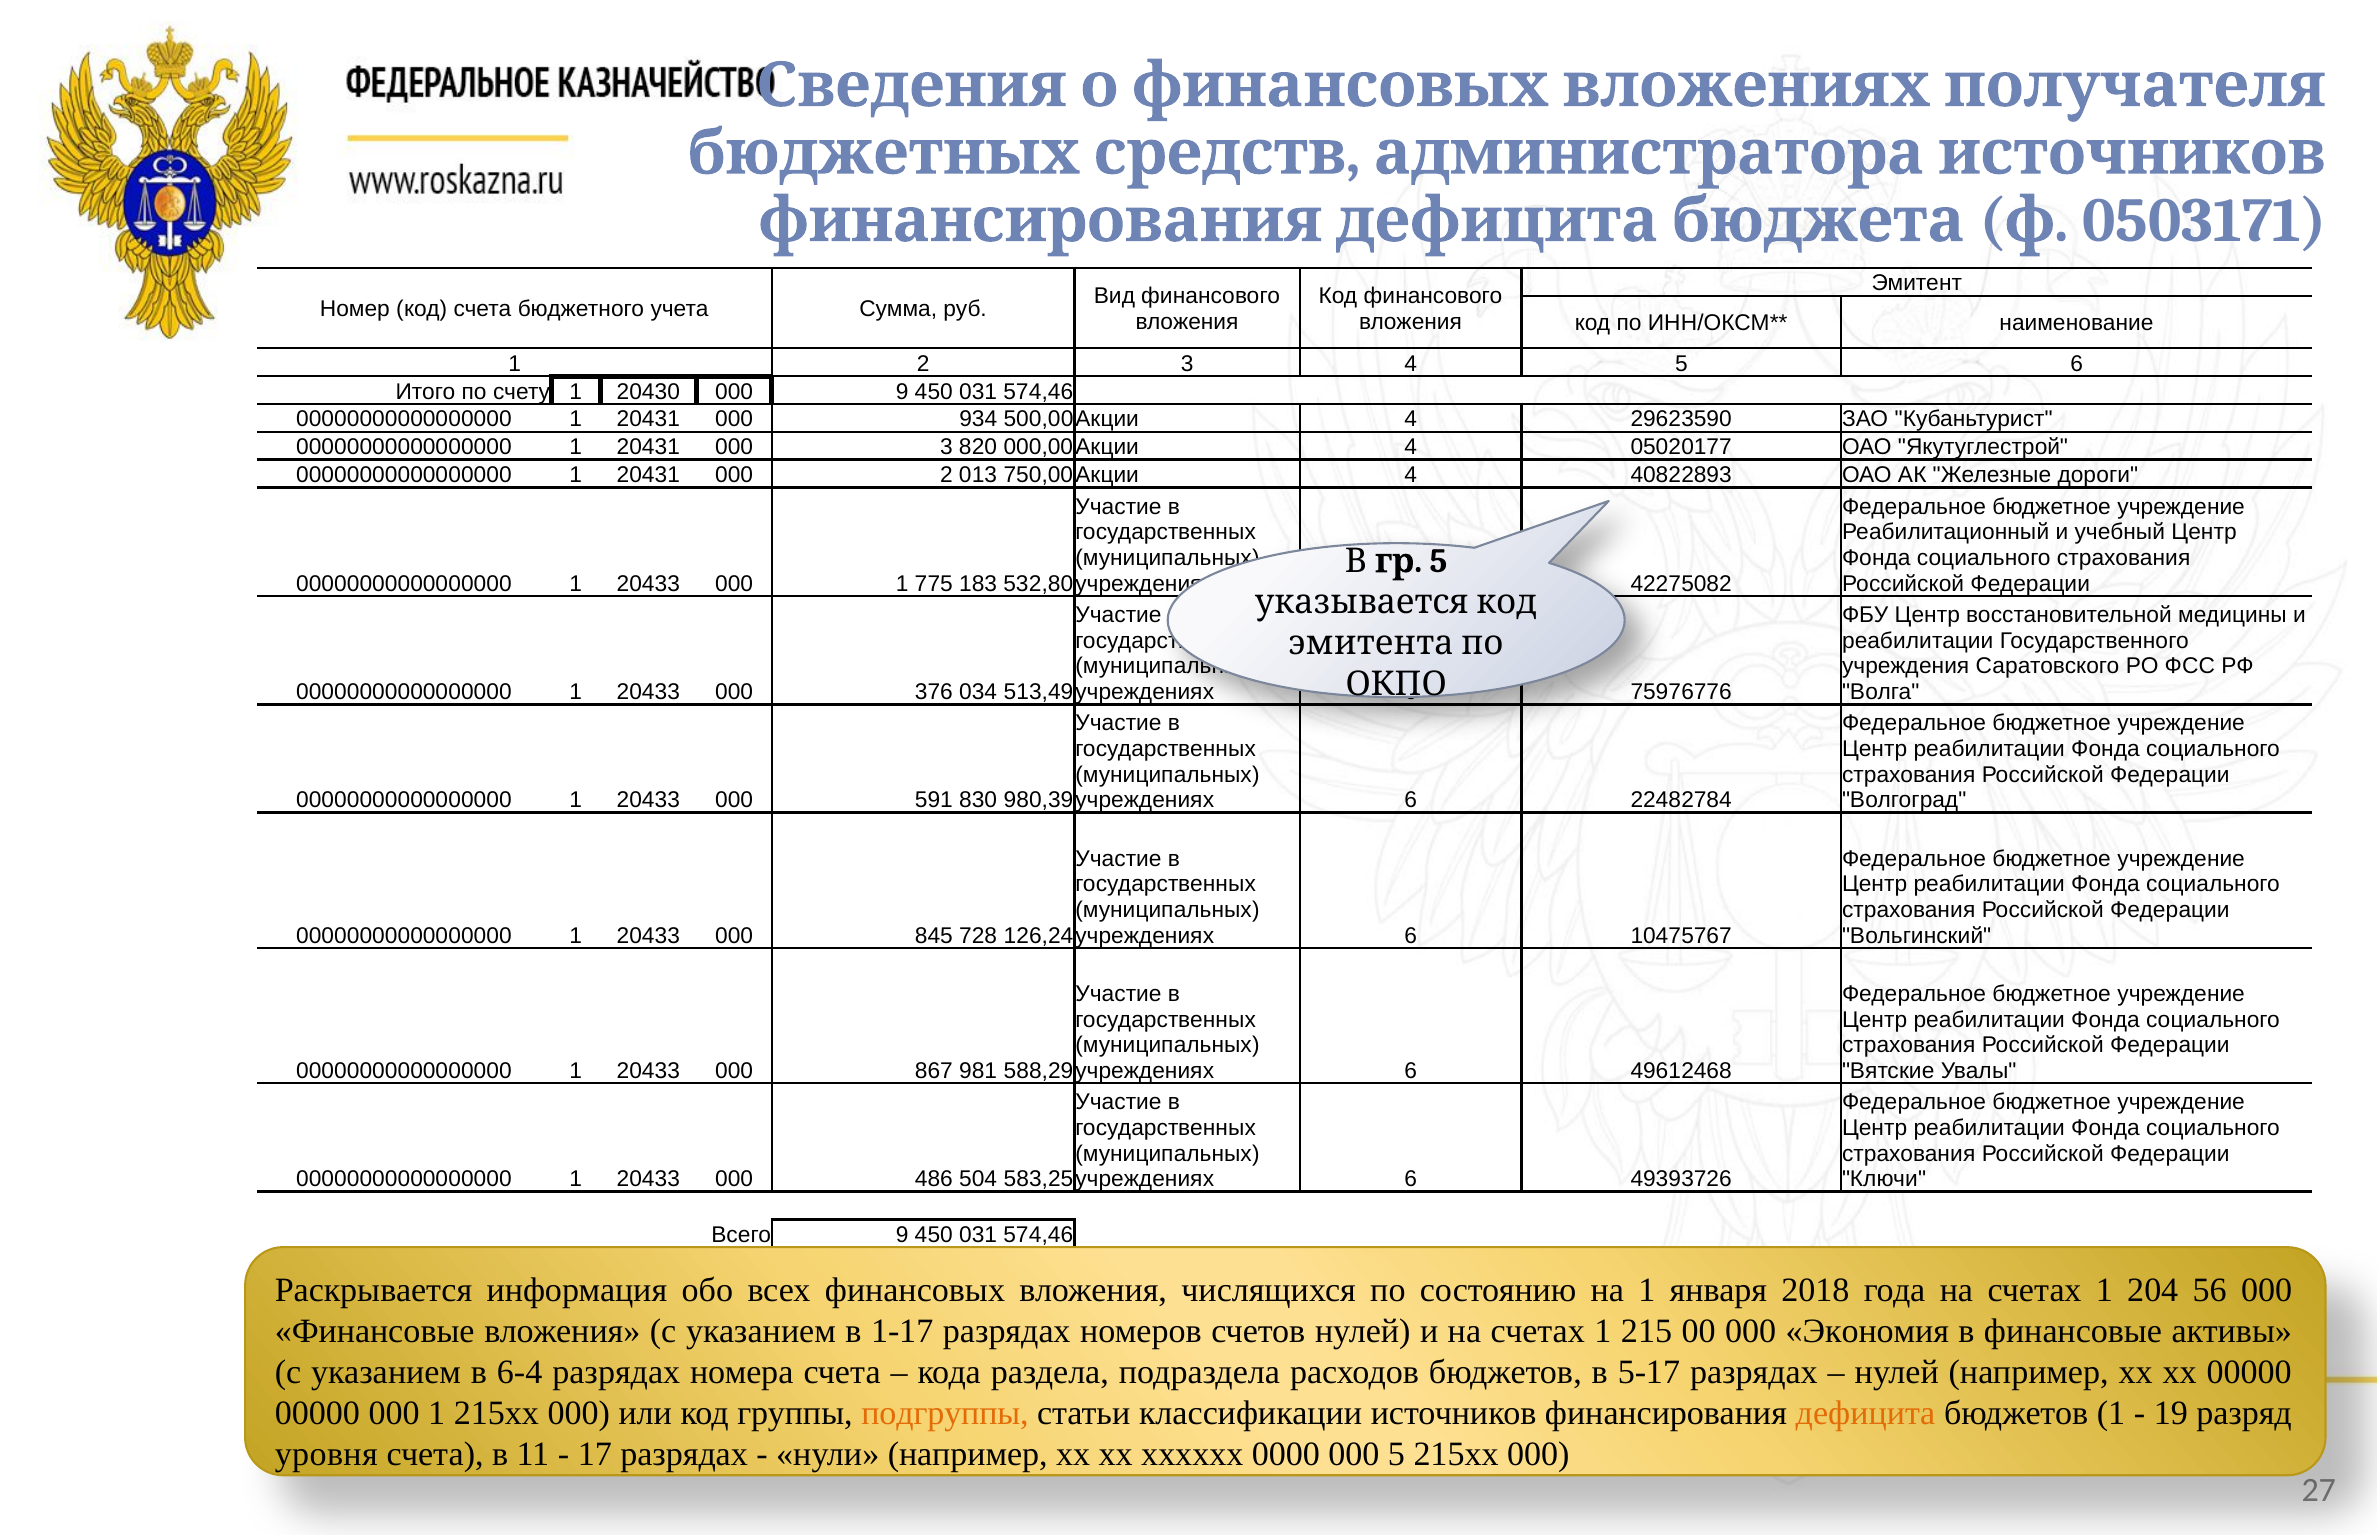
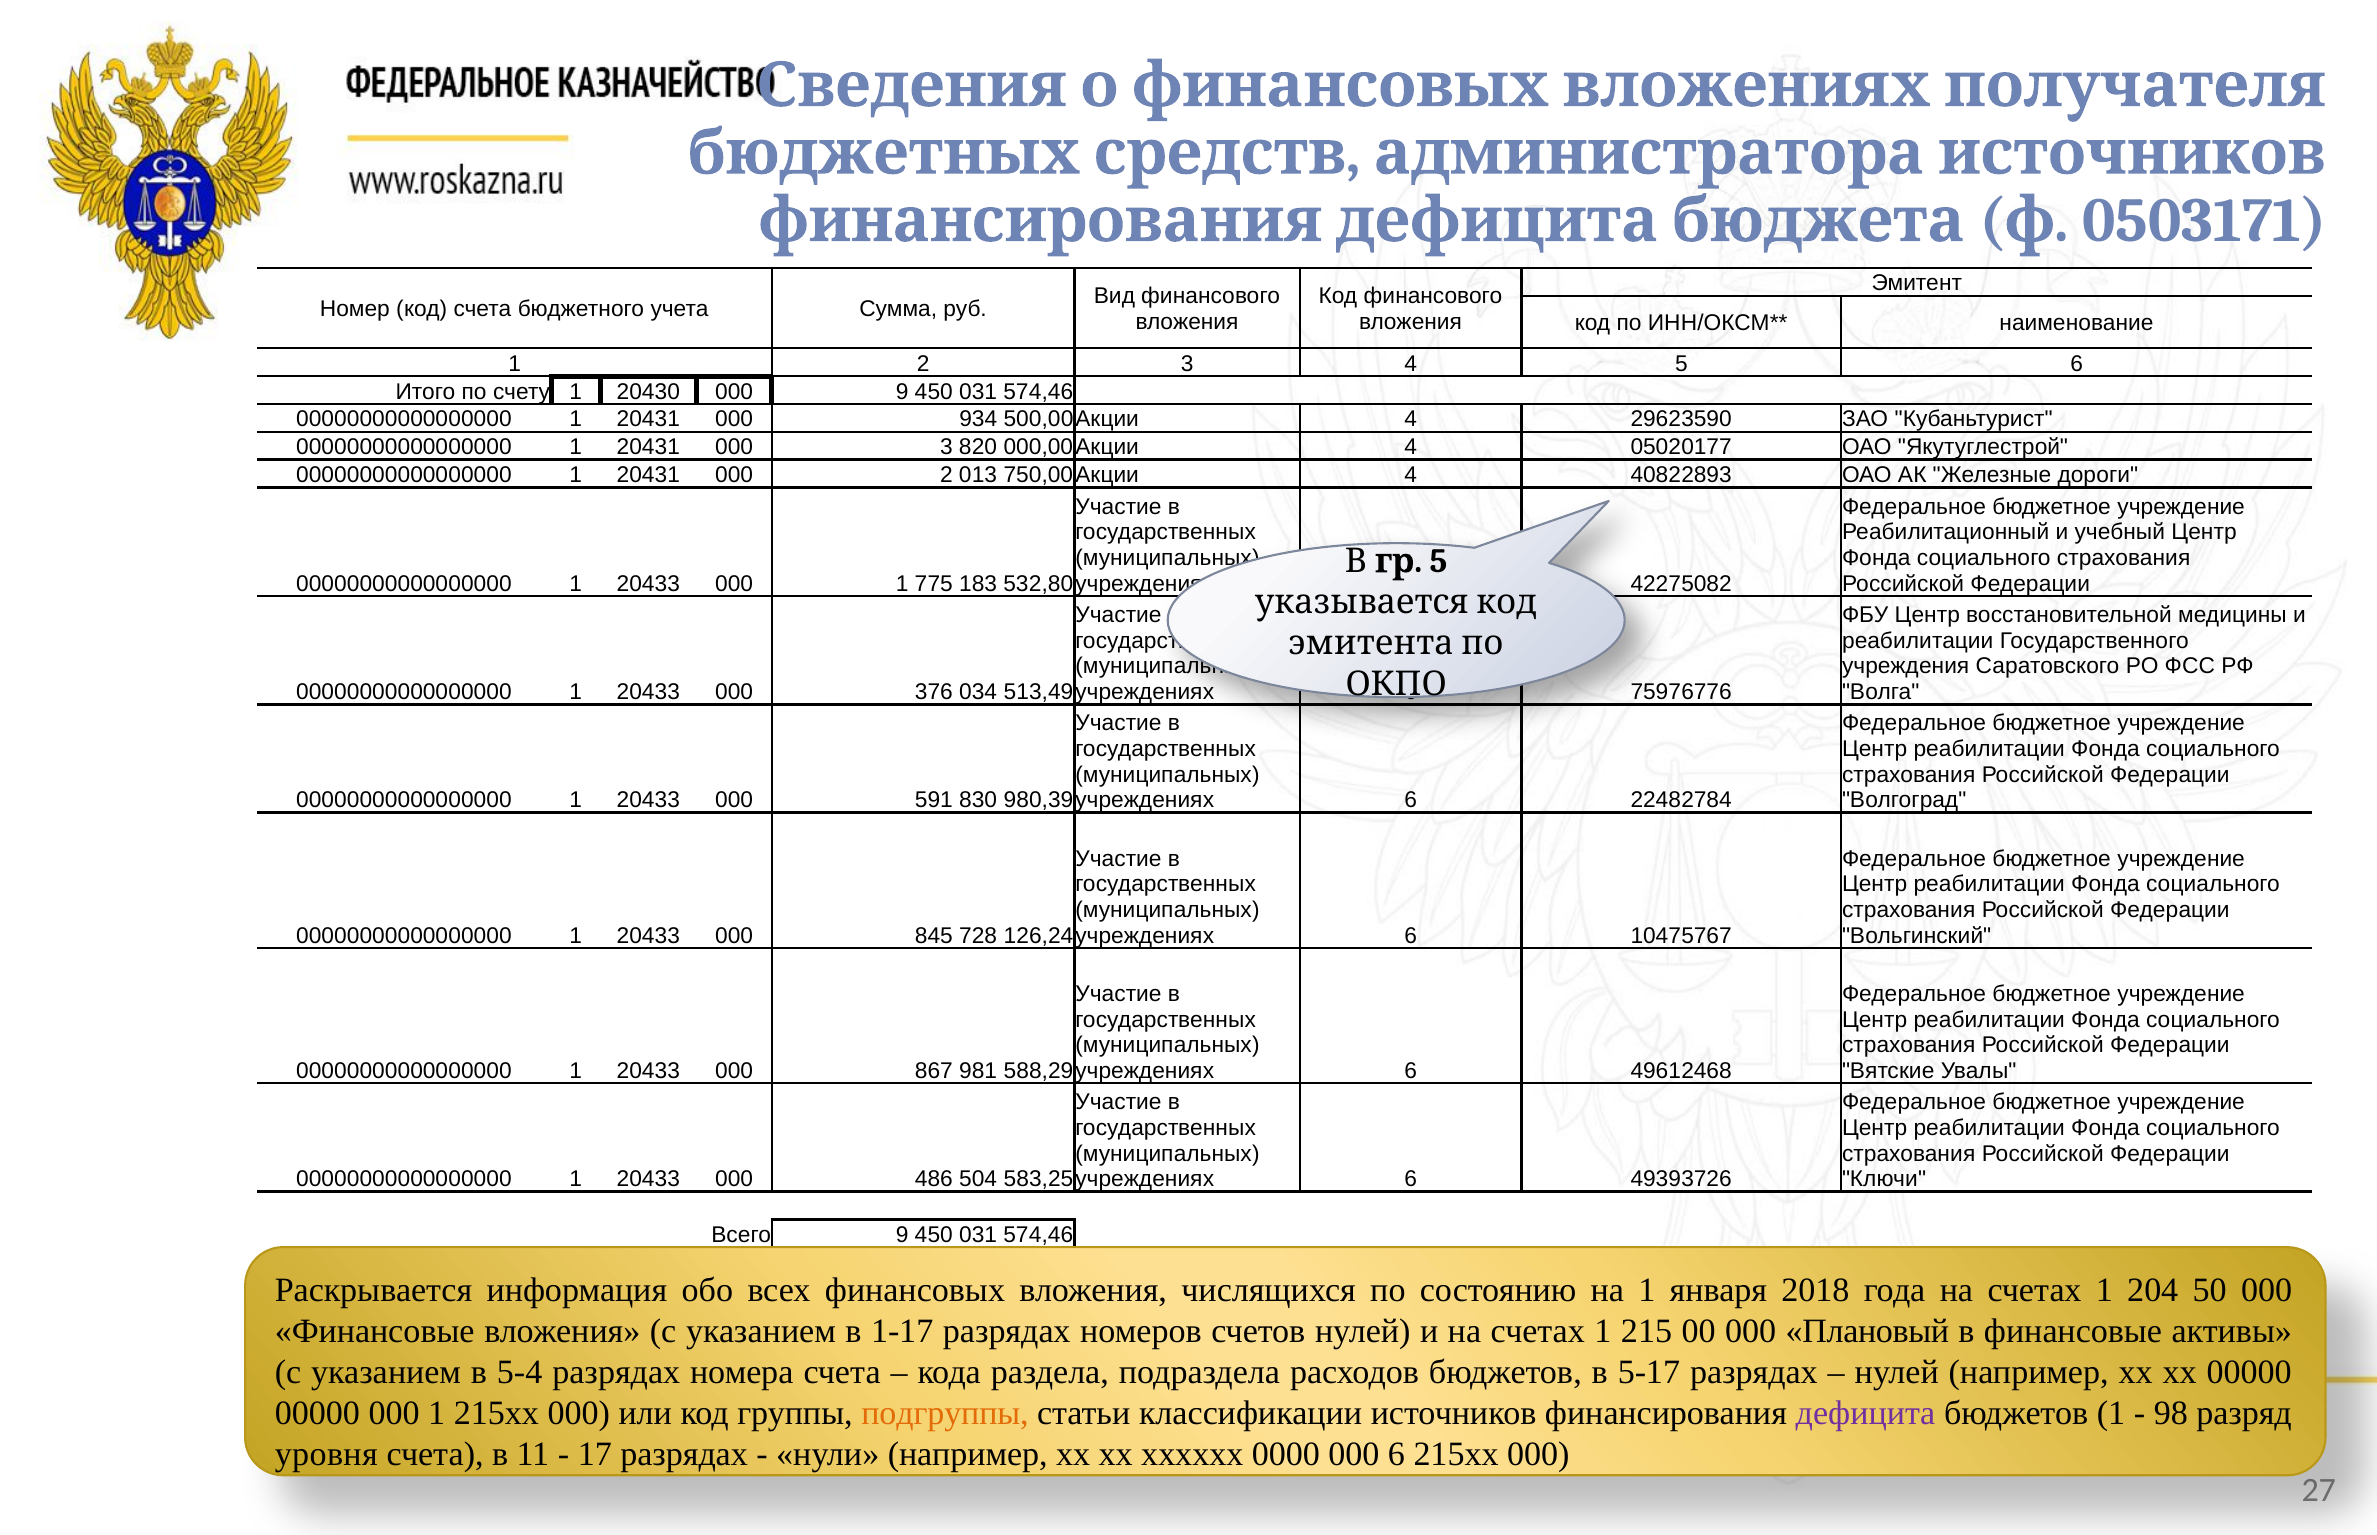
56: 56 -> 50 (2210, 1290)
Экономия: Экономия -> Плановый (1867, 1331)
6-4: 6-4 -> 5-4 (520, 1372)
дефицита colour: orange -> purple (1865, 1413)
19: 19 -> 98 (2171, 1413)
000 5: 5 -> 6 (1396, 1454)
